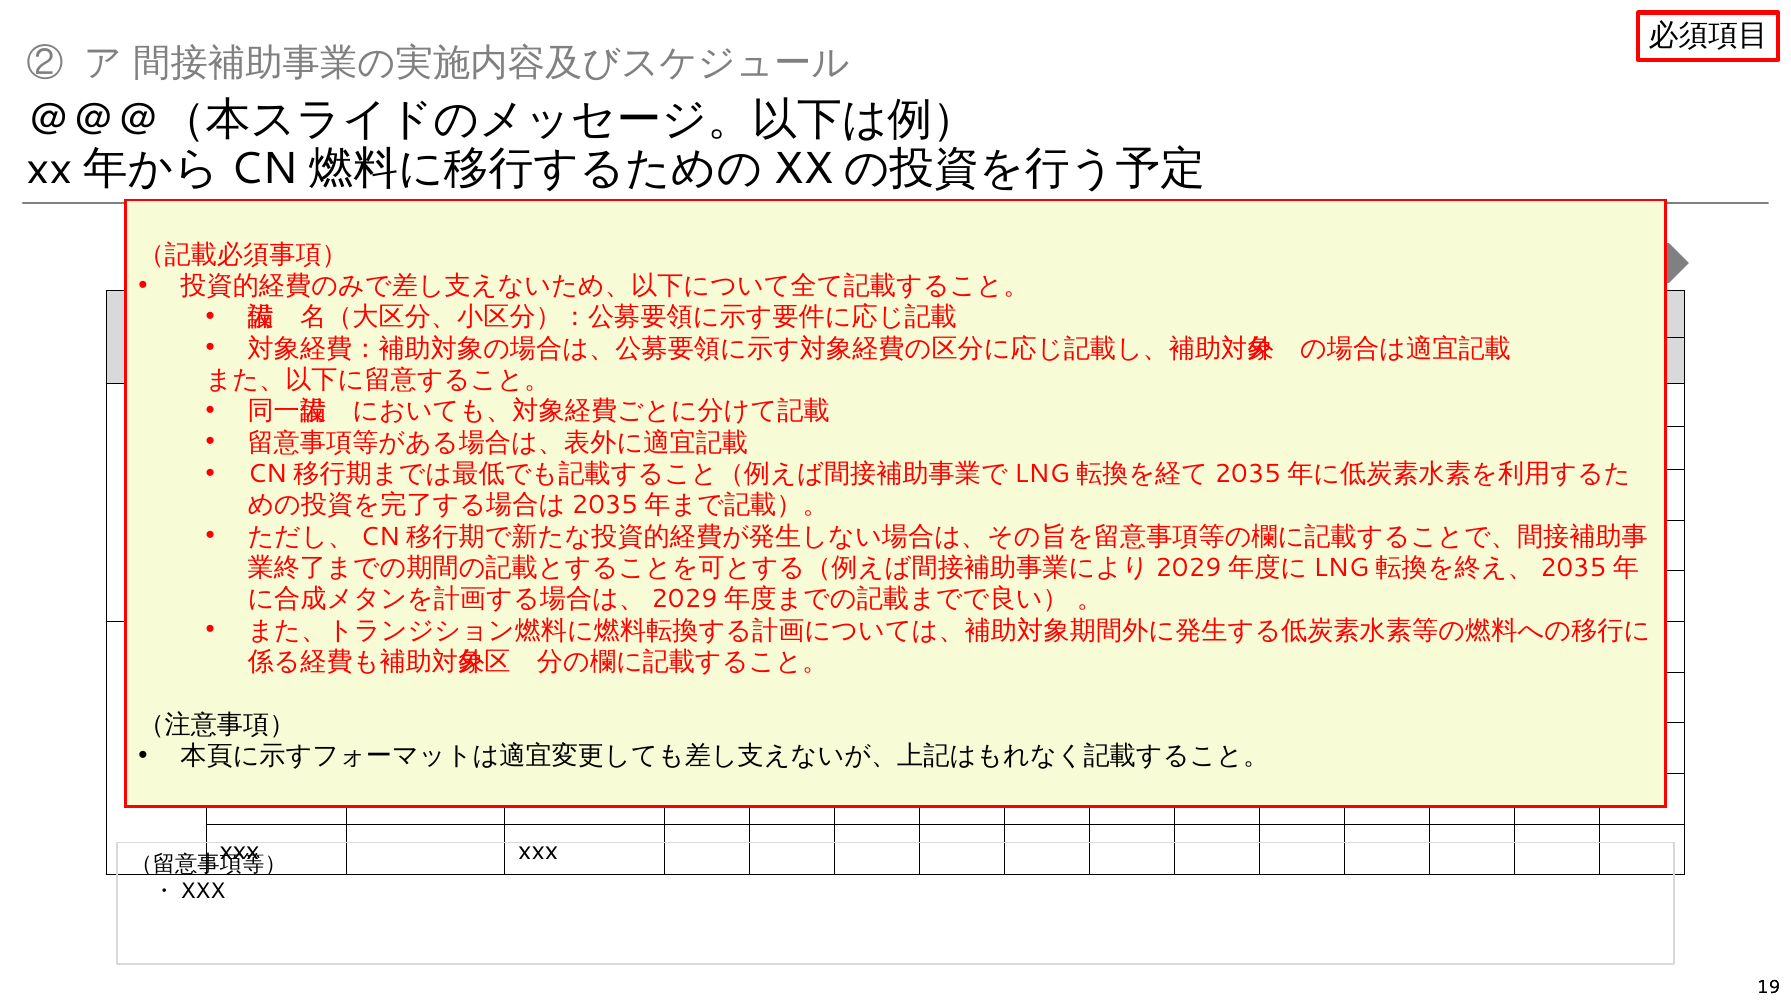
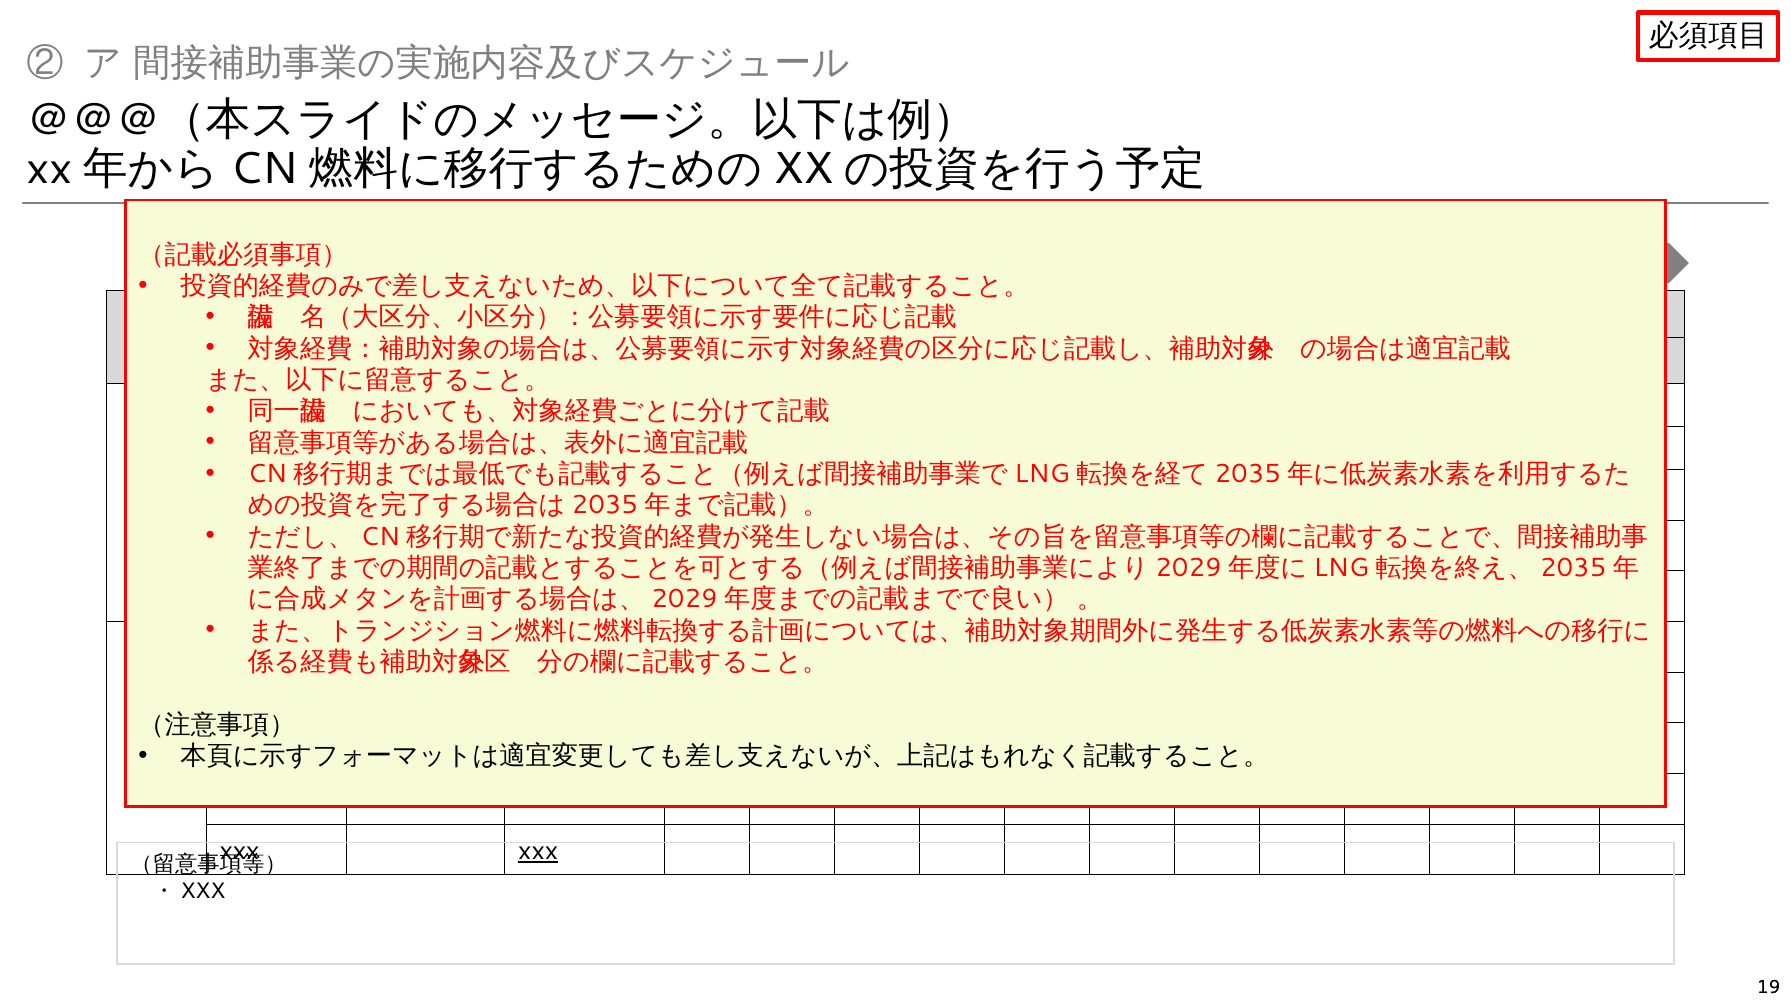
xxx underline: none -> present (538, 851)
